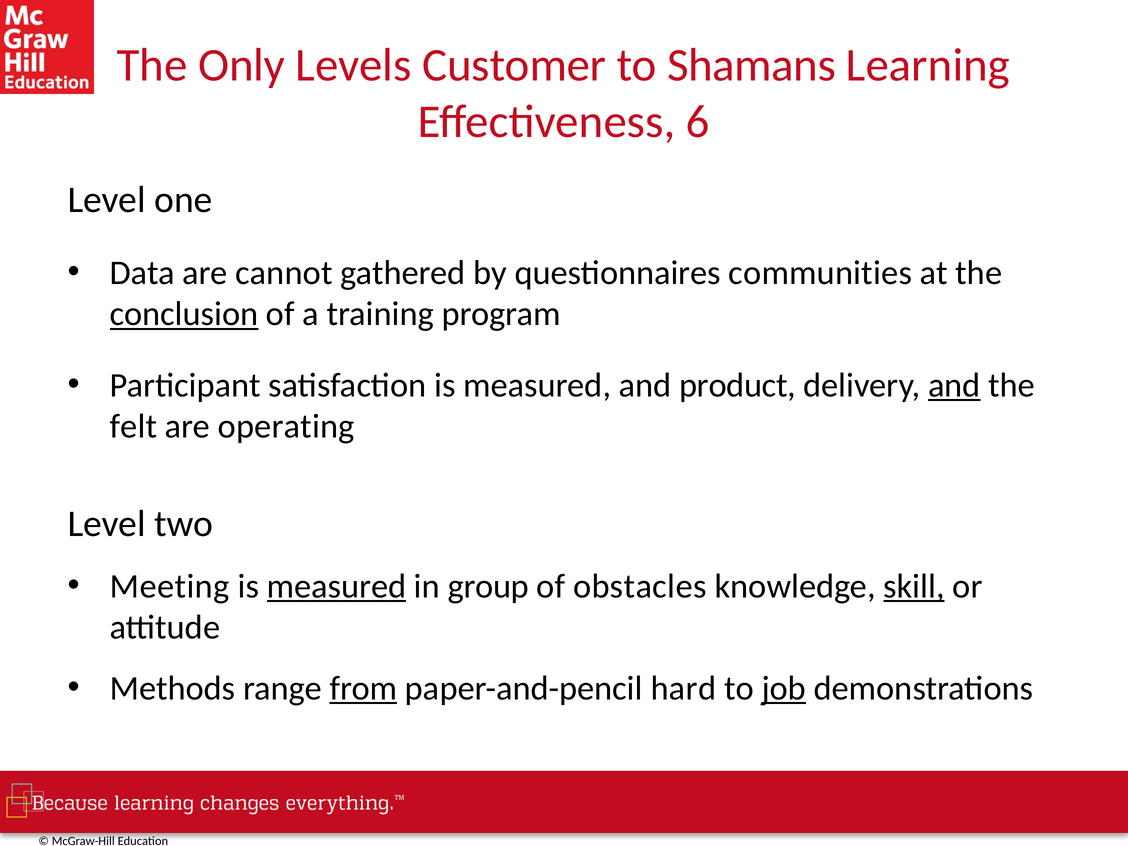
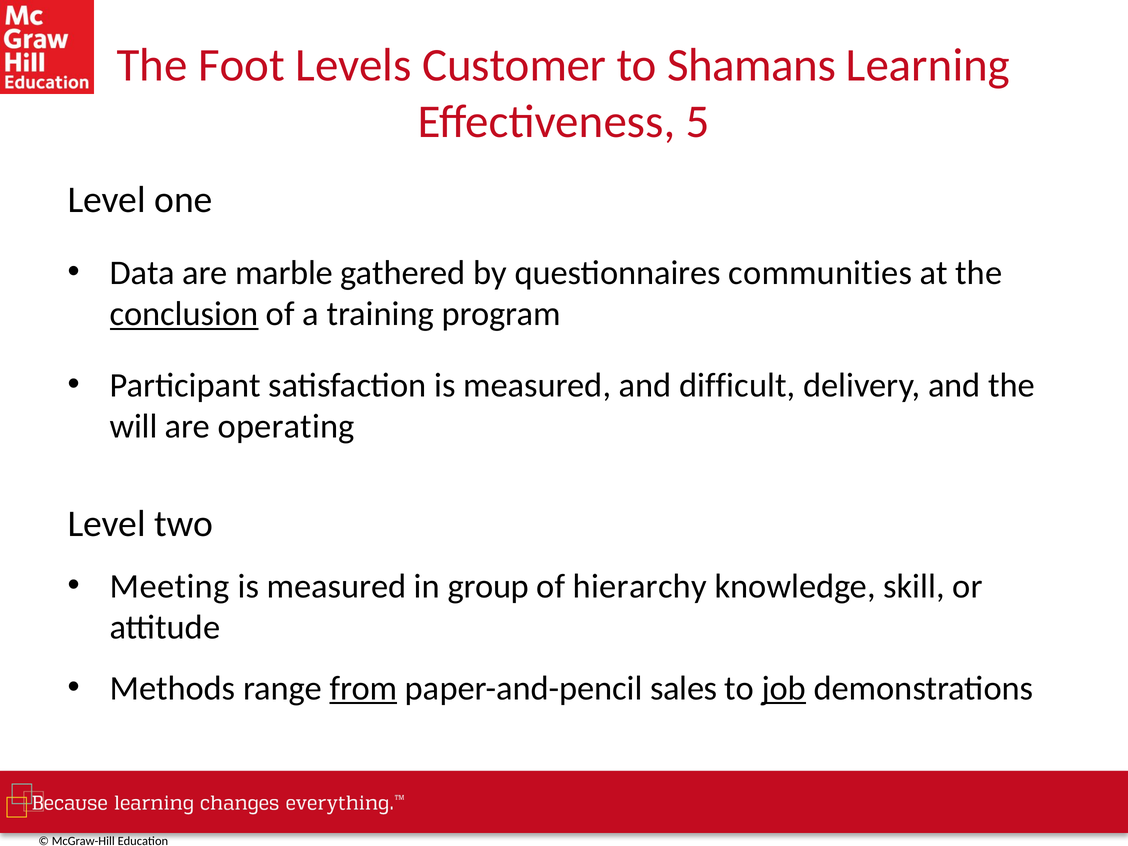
Only: Only -> Foot (242, 65)
6: 6 -> 5 (698, 122)
cannot: cannot -> marble (284, 273)
product: product -> difficult (737, 385)
and underline: present -> none (954, 385)
felt: felt -> will (134, 427)
measured underline: present -> none (337, 586)
obstacles: obstacles -> hierarchy (640, 586)
skill underline: present -> none (914, 586)
hard: hard -> sales (684, 688)
